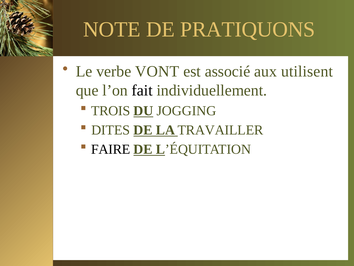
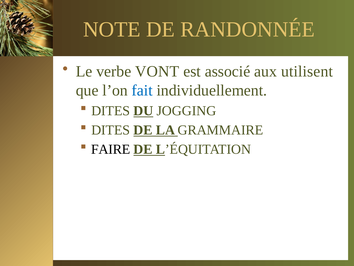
PRATIQUONS: PRATIQUONS -> RANDONNÉE (248, 30)
fait colour: black -> blue (142, 90)
TROIS: TROIS -> DITES (111, 111)
TRAVAILLER: TRAVAILLER -> GRAMMAIRE (220, 130)
